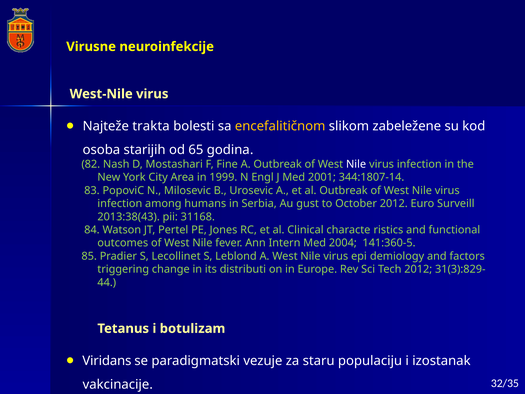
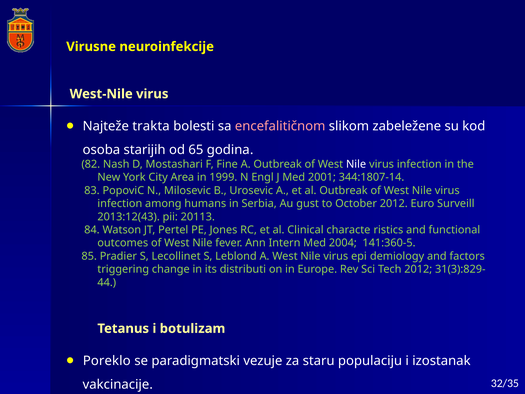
encefalitičnom colour: yellow -> pink (280, 126)
2013:38(43: 2013:38(43 -> 2013:12(43 (129, 217)
31168: 31168 -> 20113 (198, 217)
Viridans: Viridans -> Poreklo (107, 361)
